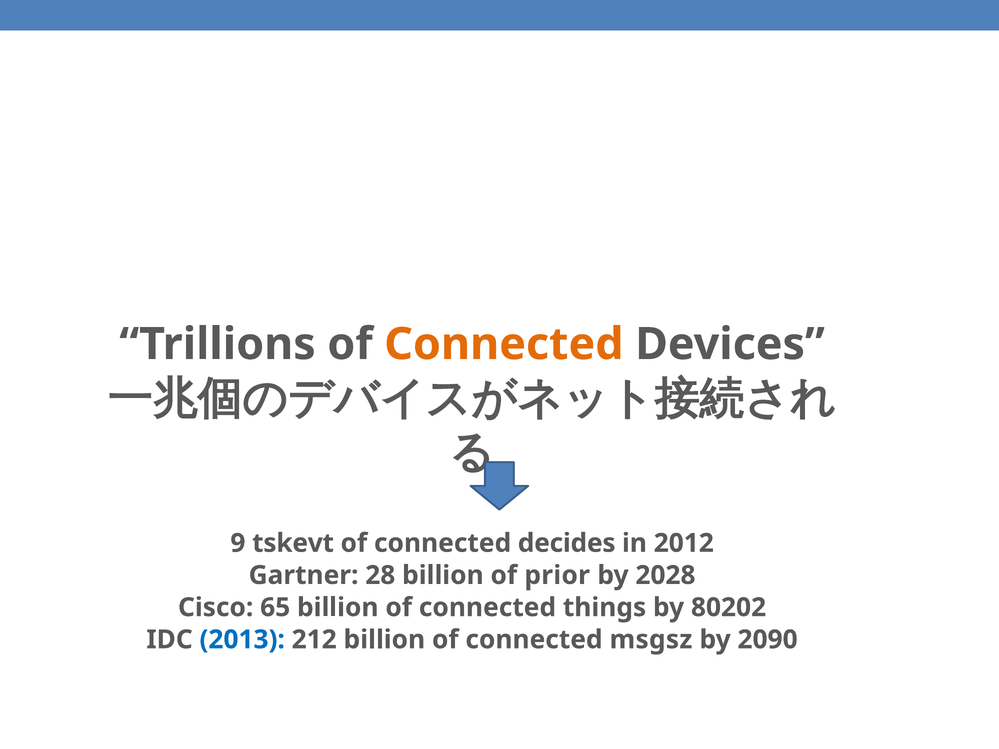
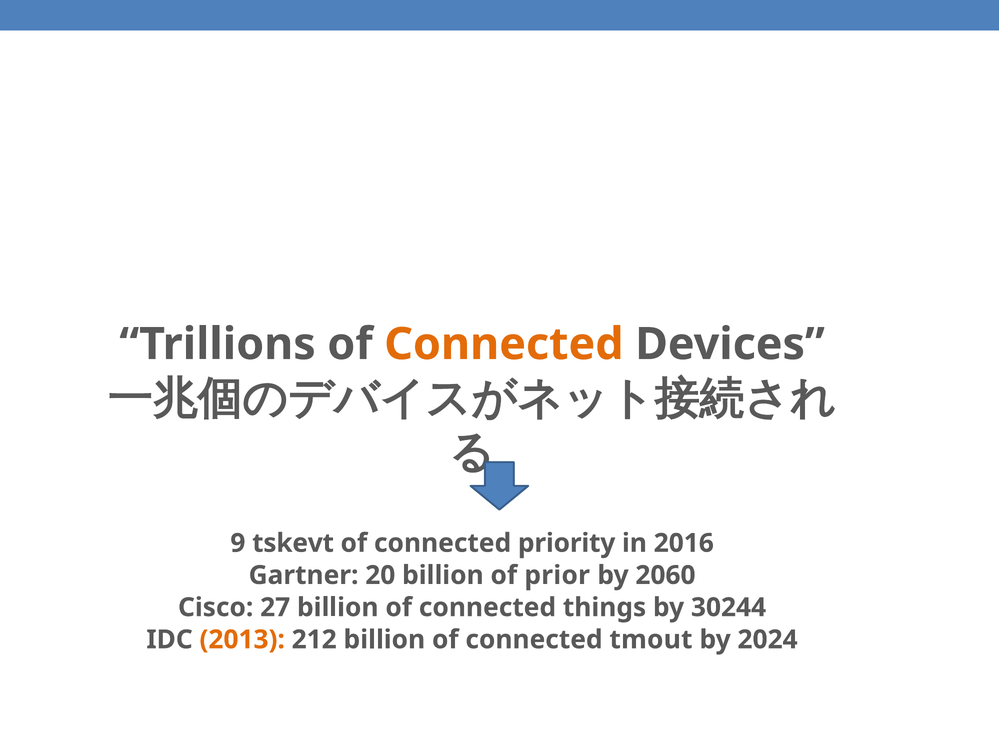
decides: decides -> priority (567, 543)
2012: 2012 -> 2016 (684, 543)
28: 28 -> 20 (380, 576)
2028: 2028 -> 2060 (665, 576)
65: 65 -> 27 (275, 608)
80202: 80202 -> 30244 (729, 608)
2013 colour: blue -> orange (242, 640)
msgsz: msgsz -> tmout (651, 640)
2090: 2090 -> 2024 (768, 640)
